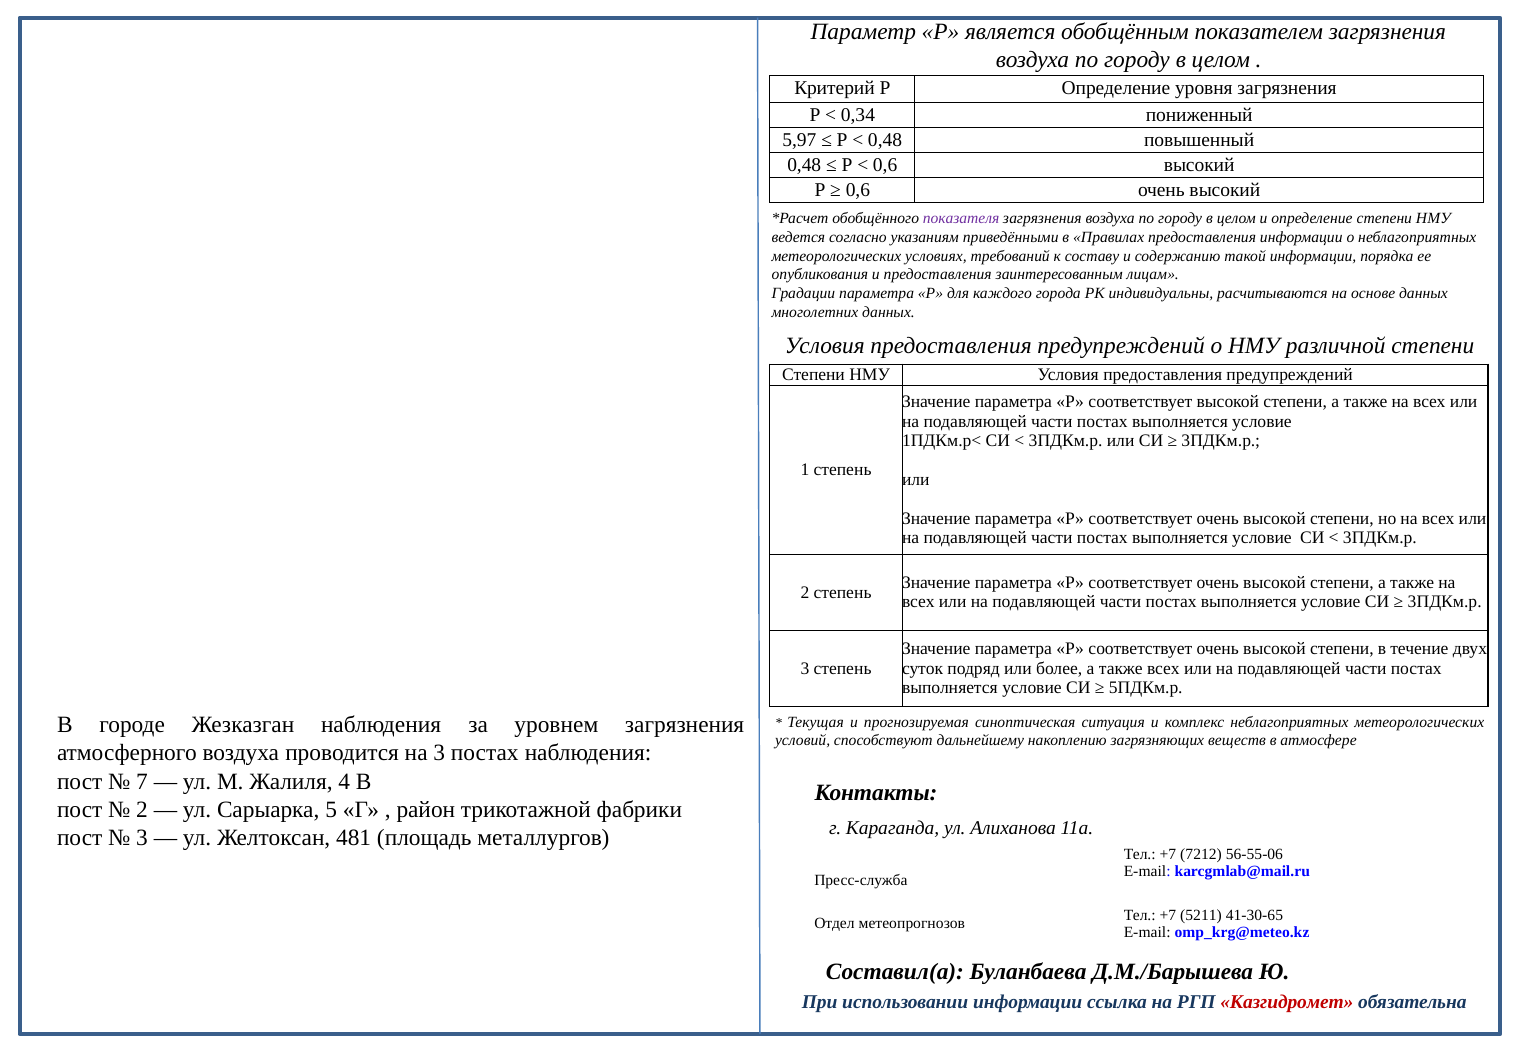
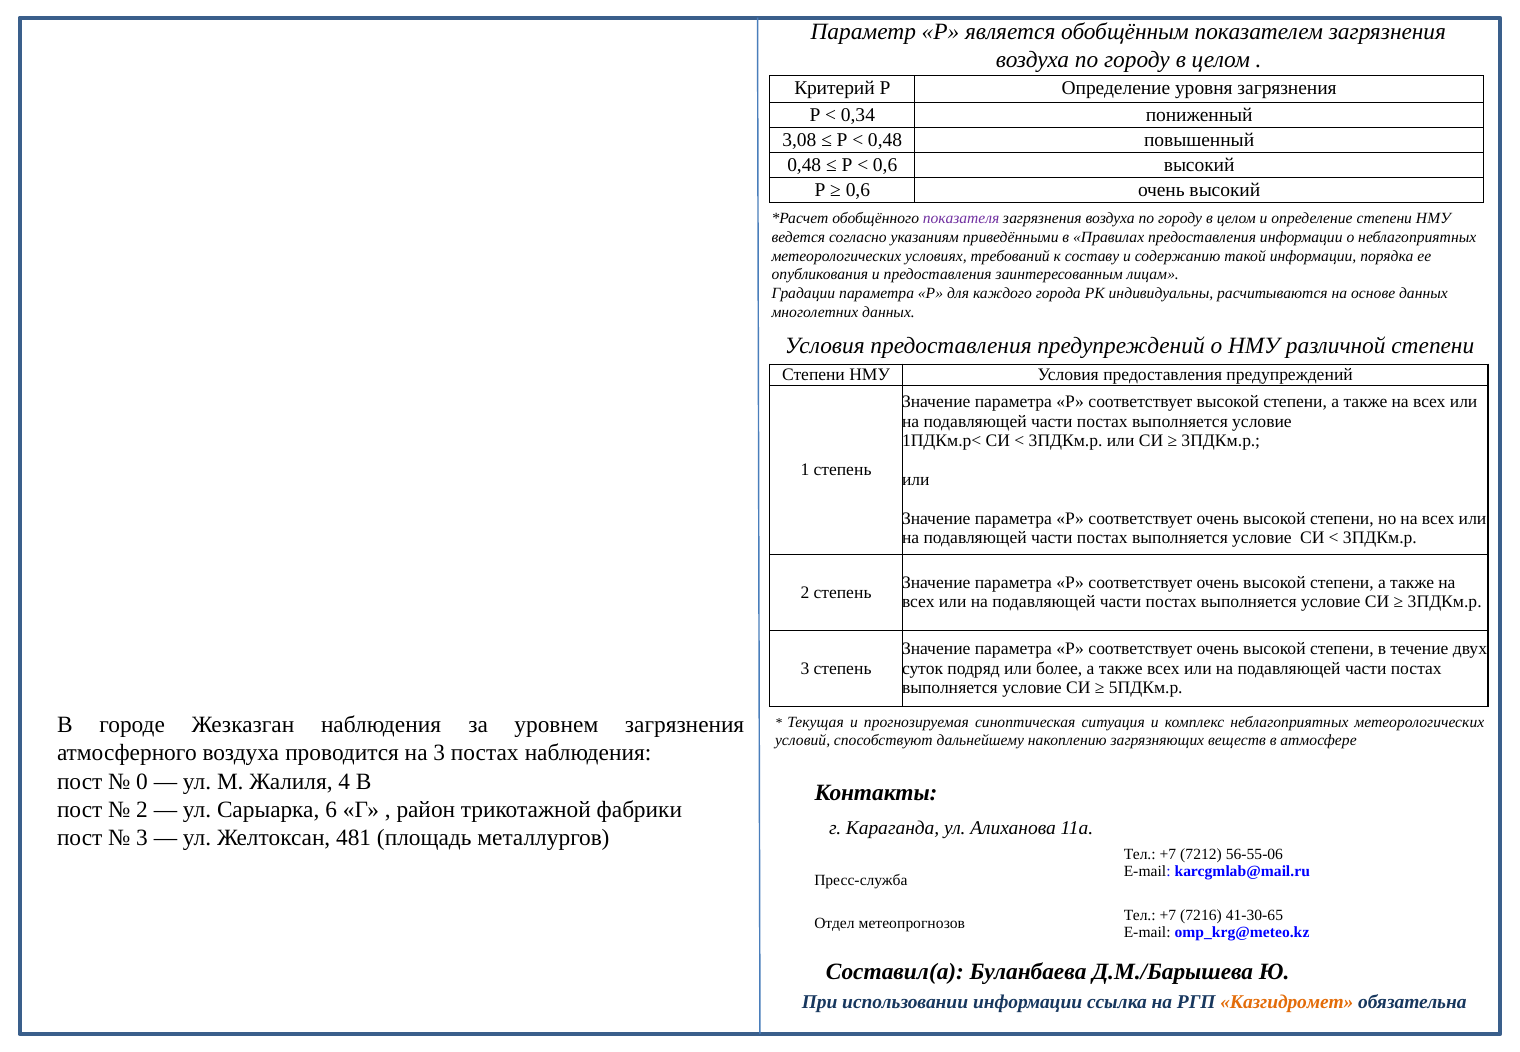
5,97: 5,97 -> 3,08 (799, 140)
7: 7 -> 0 (142, 782)
5: 5 -> 6 (331, 810)
5211: 5211 -> 7216 (1201, 915)
Казгидромет colour: red -> orange (1287, 1002)
